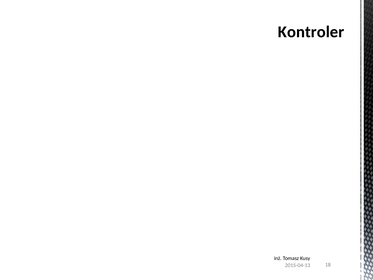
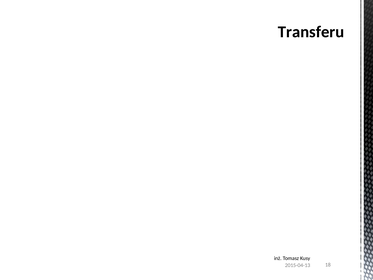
Kontroler: Kontroler -> Transferu (311, 32)
